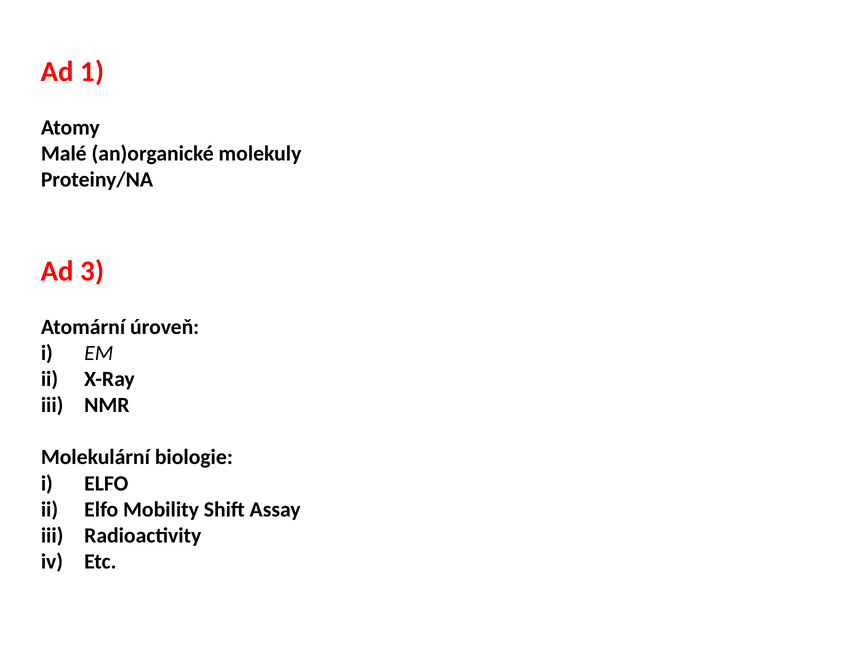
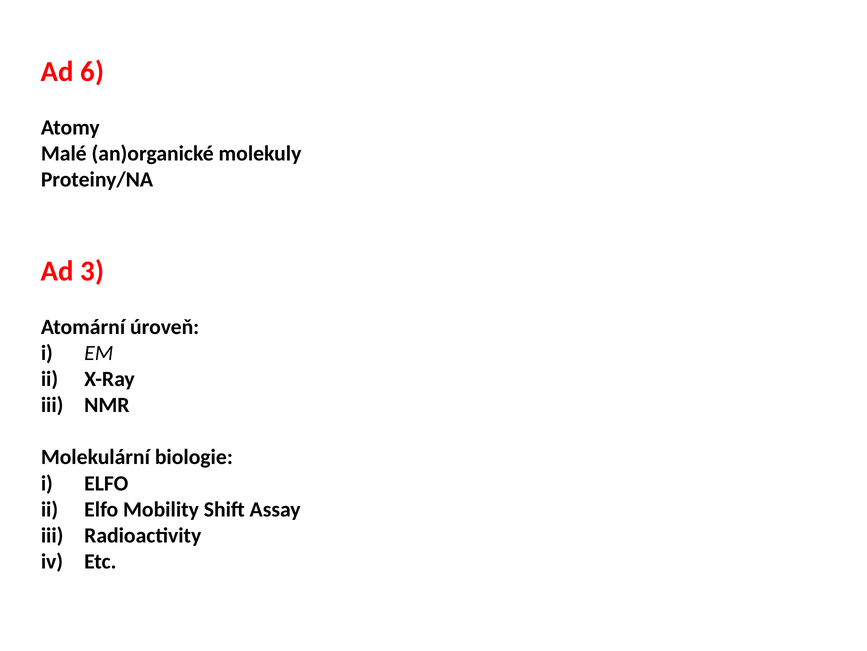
1: 1 -> 6 (92, 71)
